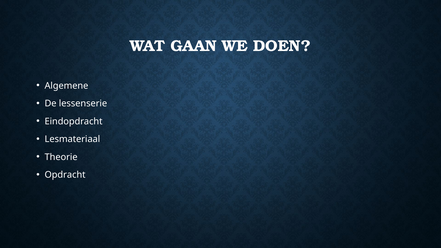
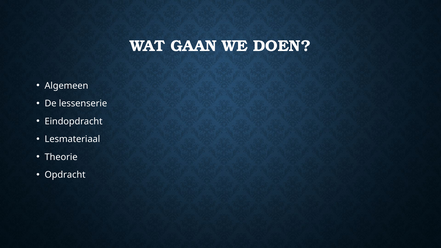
Algemene: Algemene -> Algemeen (66, 86)
